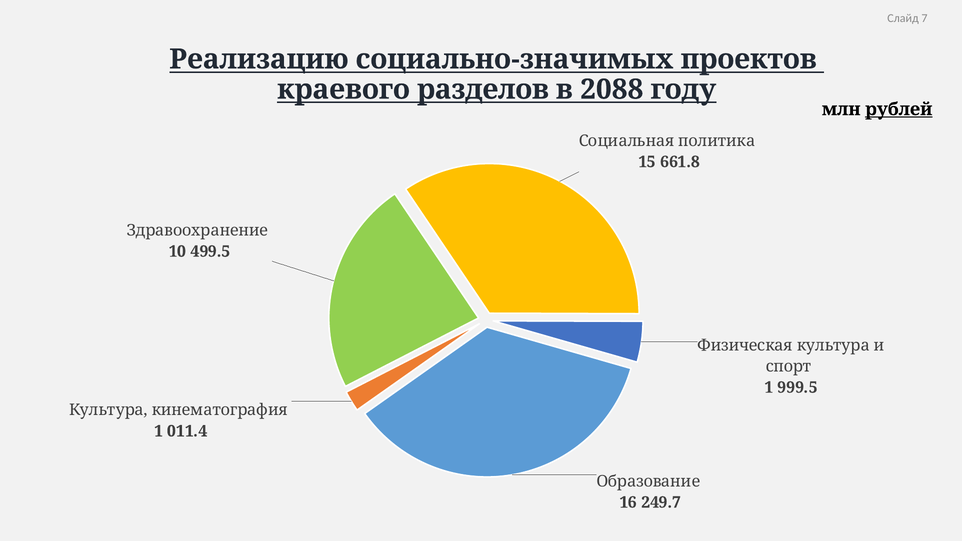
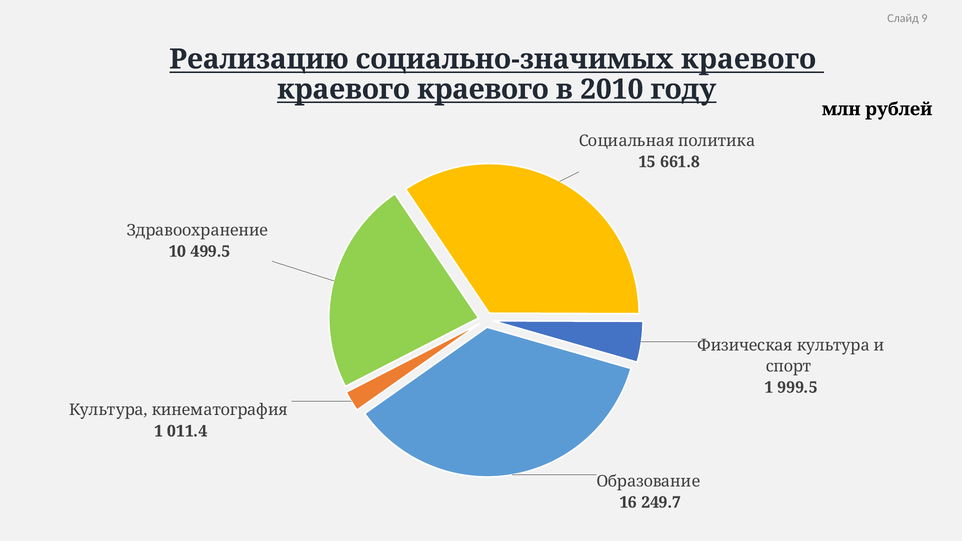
7: 7 -> 9 (924, 19)
социально-значимых проектов: проектов -> краевого (749, 59)
разделов: разделов -> краевого (483, 89)
2088: 2088 -> 2010 (612, 89)
рублей underline: present -> none (899, 109)
